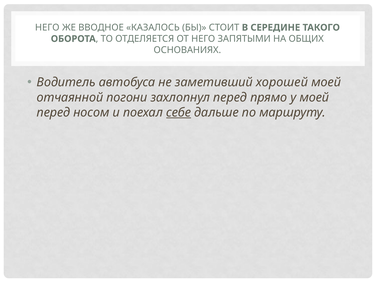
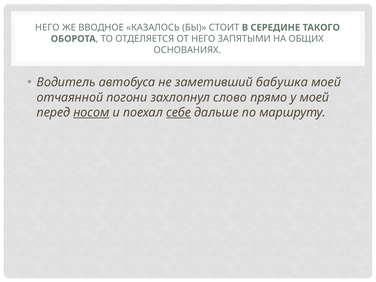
хорошей: хорошей -> бабушка (282, 82)
захлопнул перед: перед -> слово (230, 97)
носом underline: none -> present (91, 112)
